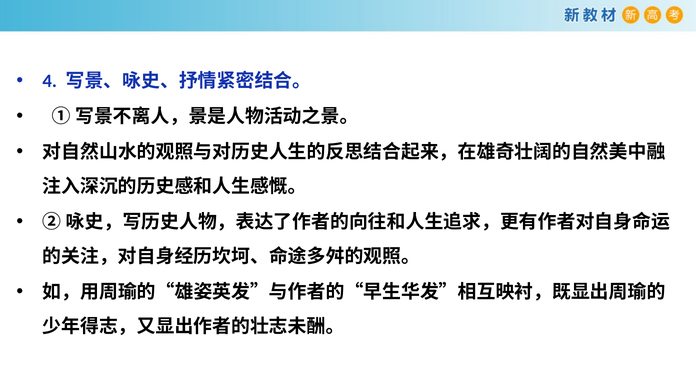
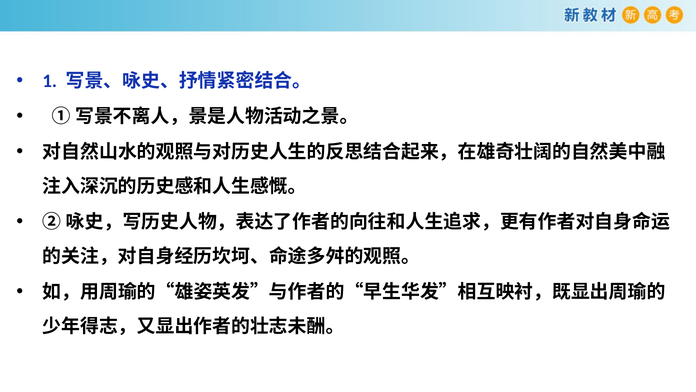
4: 4 -> 1 (50, 81)
